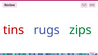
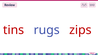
zips colour: green -> red (80, 30)
